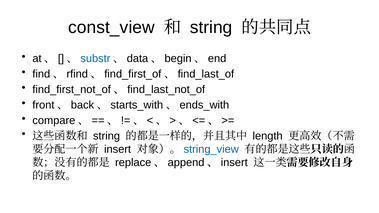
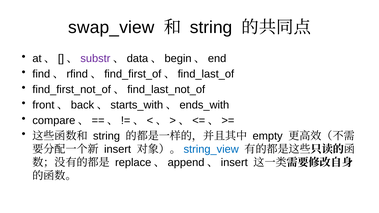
const_view: const_view -> swap_view (111, 28)
substr colour: blue -> purple (95, 59)
length: length -> empty (268, 136)
